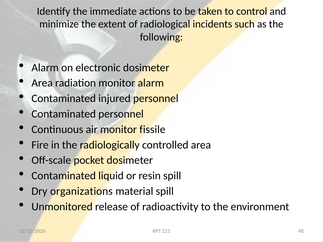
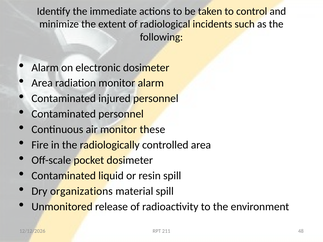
fissile: fissile -> these (152, 130)
